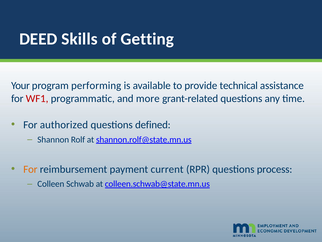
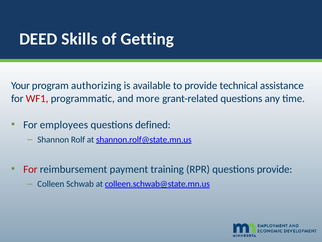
performing: performing -> authorizing (96, 85)
authorized: authorized -> employees (64, 125)
For colour: orange -> red (30, 169)
current: current -> training (167, 169)
questions process: process -> provide (275, 169)
